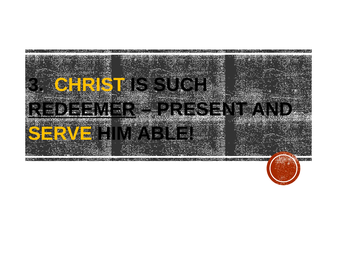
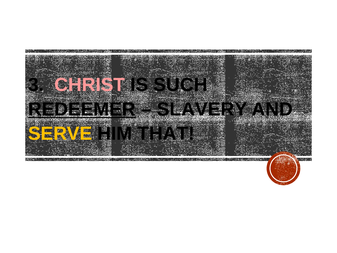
CHRIST colour: yellow -> pink (90, 85)
PRESENT: PRESENT -> SLAVERY (202, 109)
ABLE: ABLE -> THAT (166, 133)
